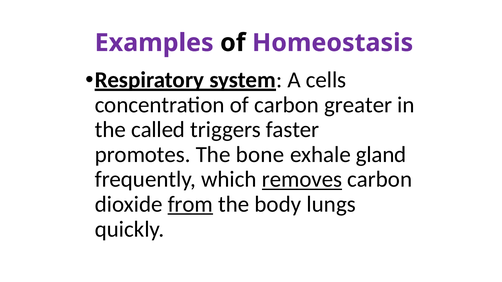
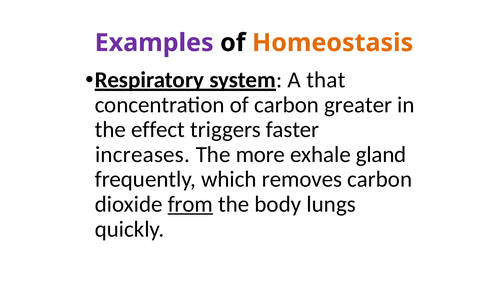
Homeostasis colour: purple -> orange (333, 43)
cells: cells -> that (326, 80)
called: called -> effect (158, 130)
promotes: promotes -> increases (143, 155)
bone: bone -> more (260, 155)
removes underline: present -> none (302, 180)
